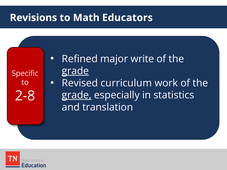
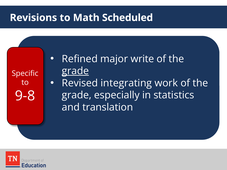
Educators: Educators -> Scheduled (128, 18)
curriculum: curriculum -> integrating (126, 83)
2-8: 2-8 -> 9-8 (25, 96)
grade underline: present -> none (77, 95)
